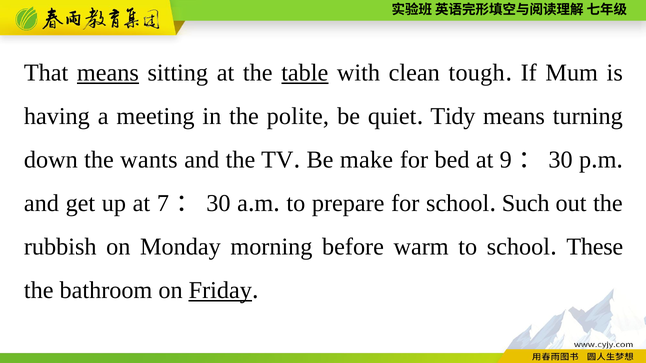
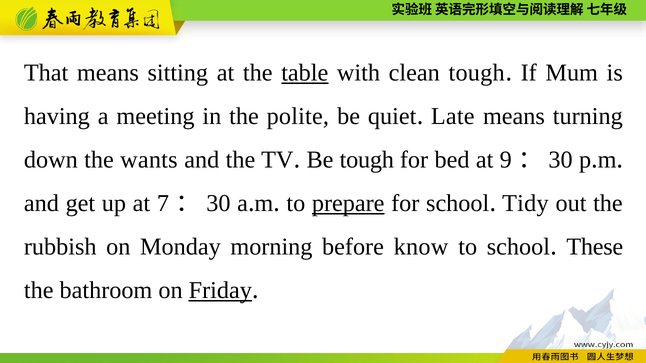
means underline: present -> none (108, 73)
Tidy: Tidy -> Late (453, 116)
Be make: make -> tough (367, 160)
prepare underline: none -> present (348, 204)
Such: Such -> Tidy (525, 204)
warm: warm -> know (421, 247)
